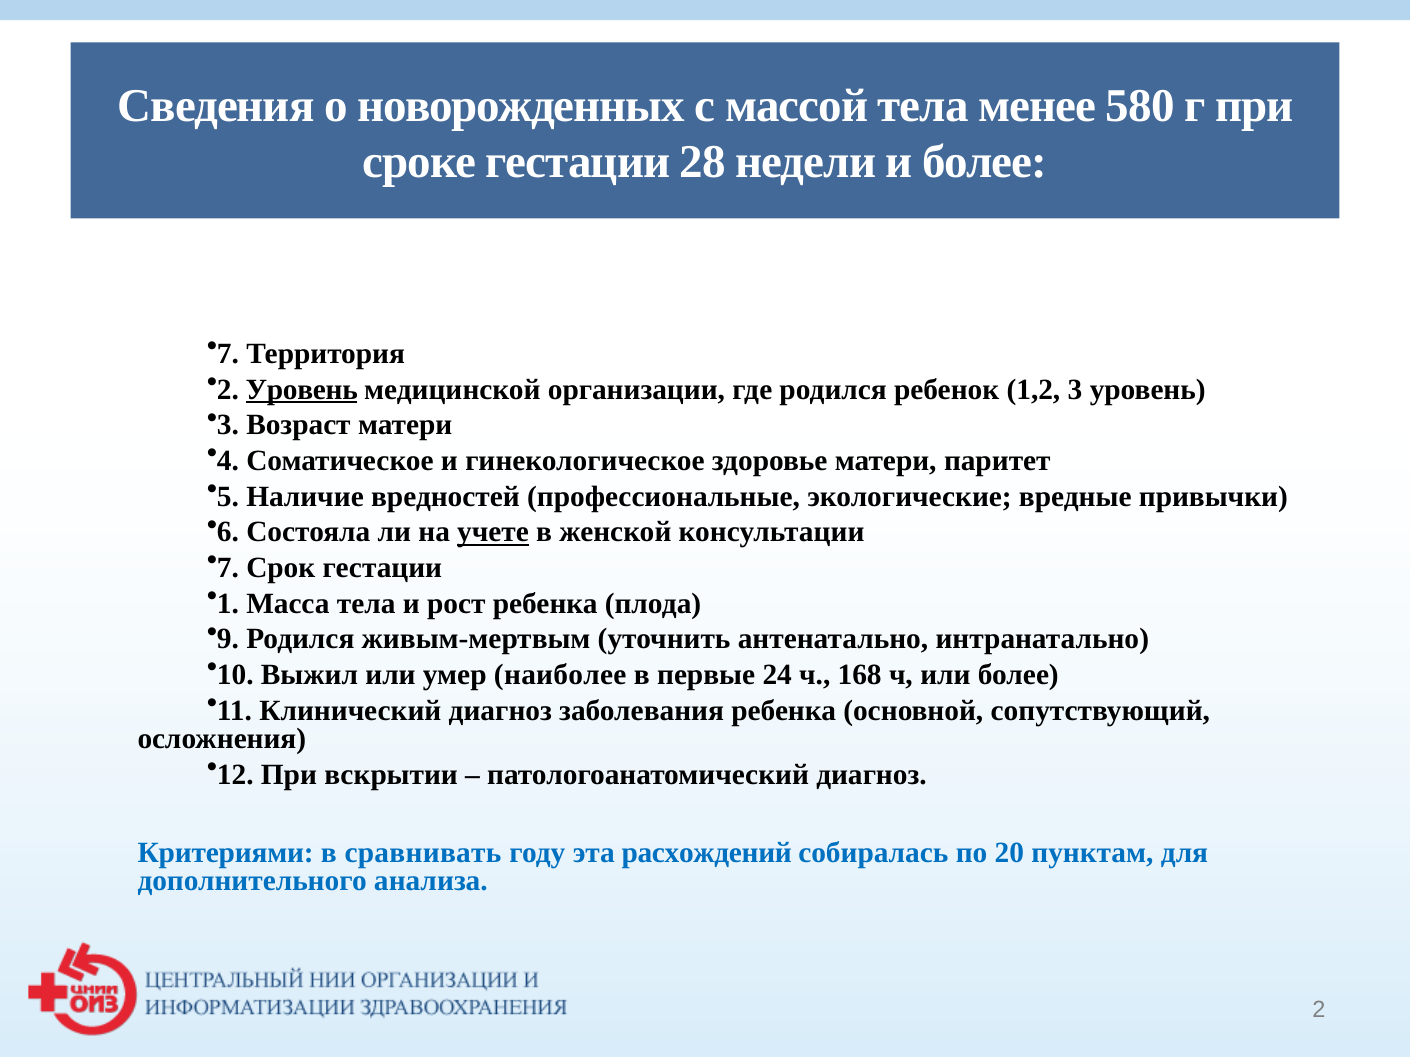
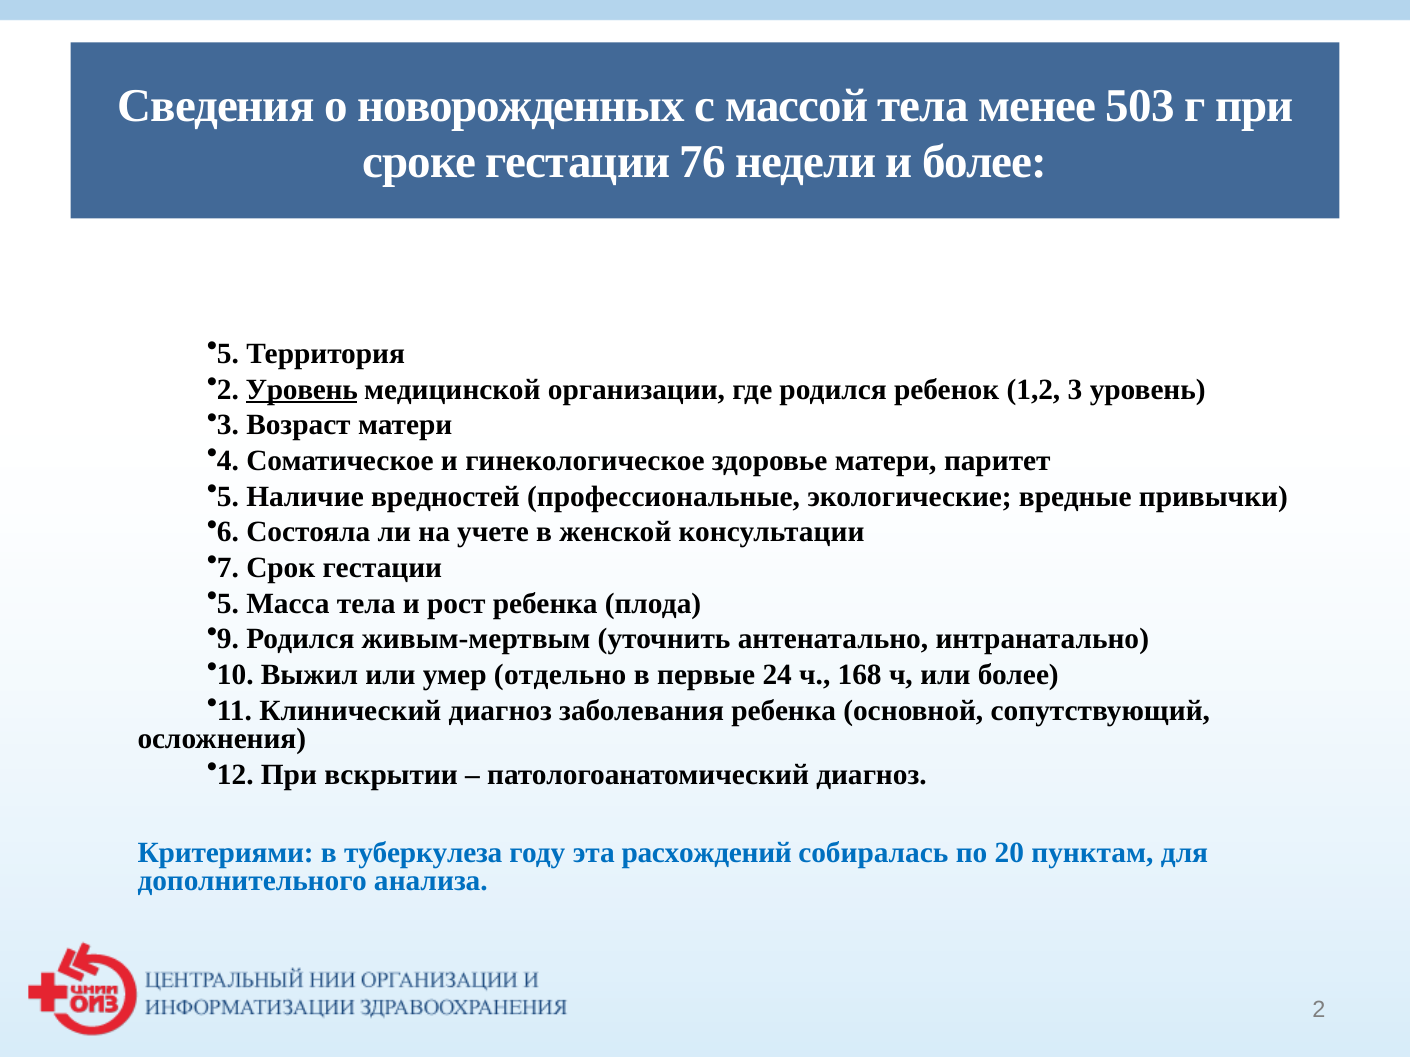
580: 580 -> 503 (1141, 106)
28: 28 -> 76 (703, 162)
7: 7 -> 5 (228, 354)
учете underline: present -> none (493, 532)
1: 1 -> 5 (228, 604)
наиболее: наиболее -> отдельно (560, 675)
сравнивать: сравнивать -> туберкулеза (423, 853)
